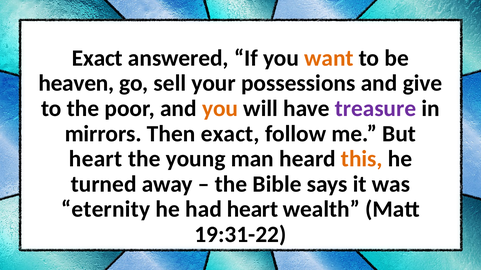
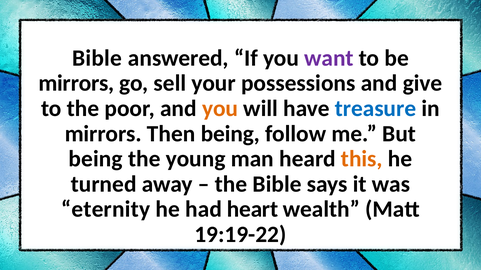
Exact: Exact -> Bible (97, 58)
want colour: orange -> purple (329, 58)
heaven: heaven -> mirrors (76, 83)
treasure colour: purple -> blue (375, 109)
Then exact: exact -> being (230, 134)
heart: heart -> being (96, 159)
19:31-22: 19:31-22 -> 19:19-22 (240, 235)
